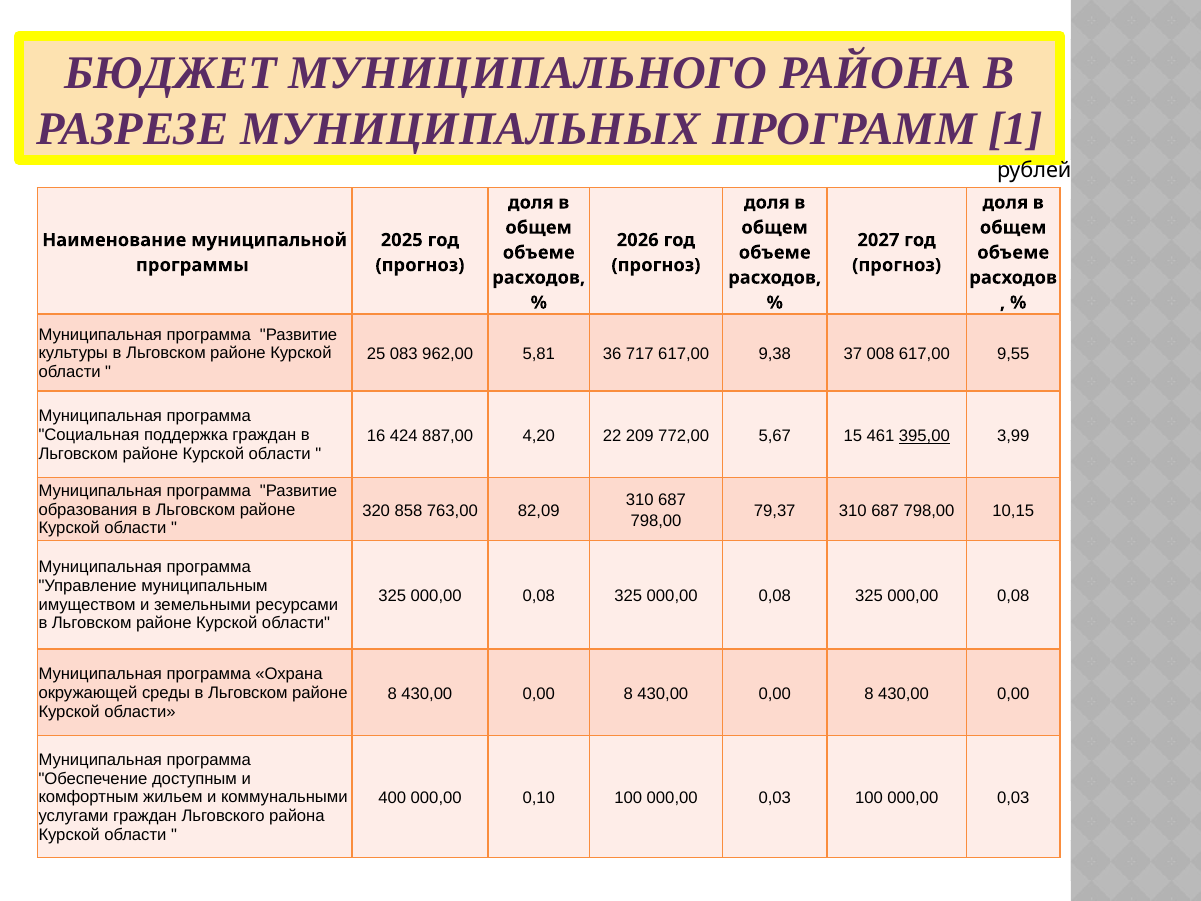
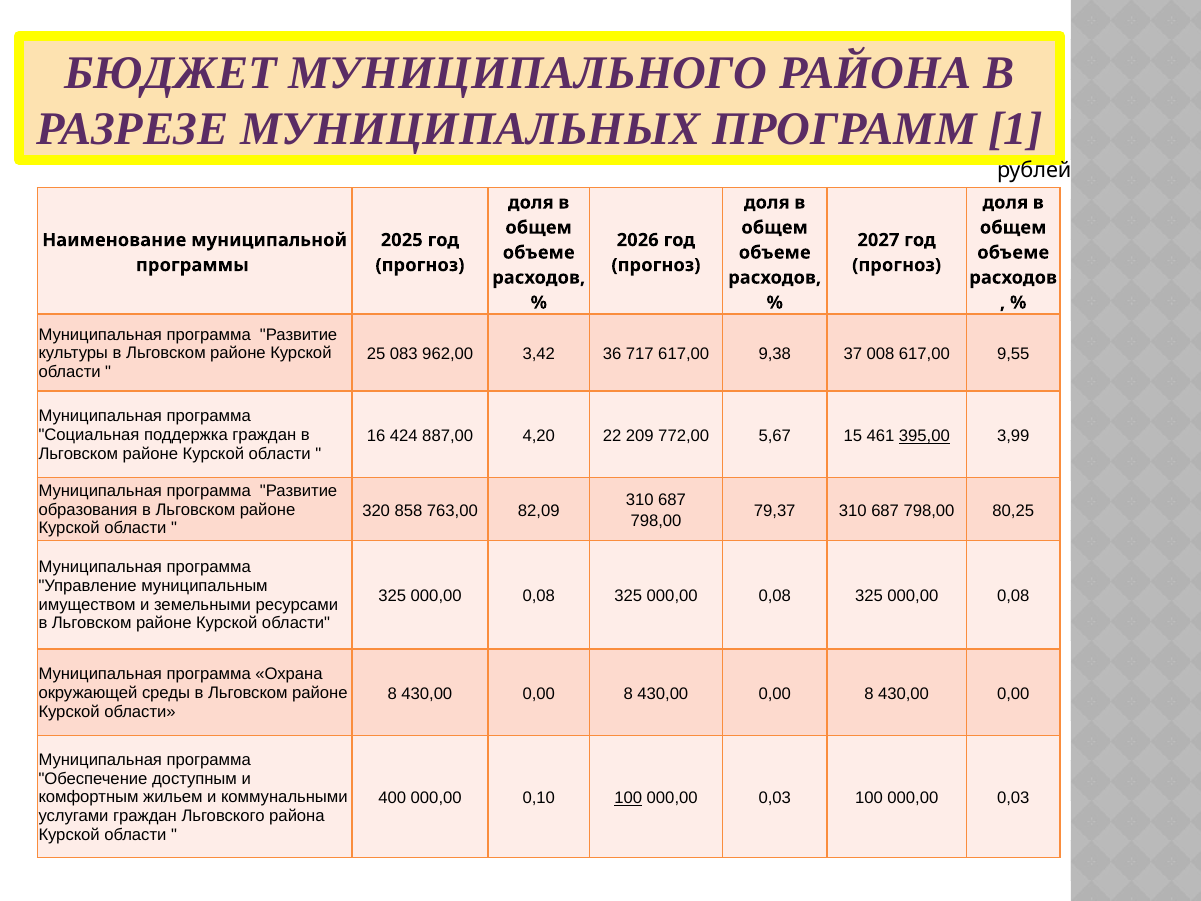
5,81: 5,81 -> 3,42 (539, 354)
10,15: 10,15 -> 80,25 (1013, 510)
100 underline: none -> present (628, 798)
